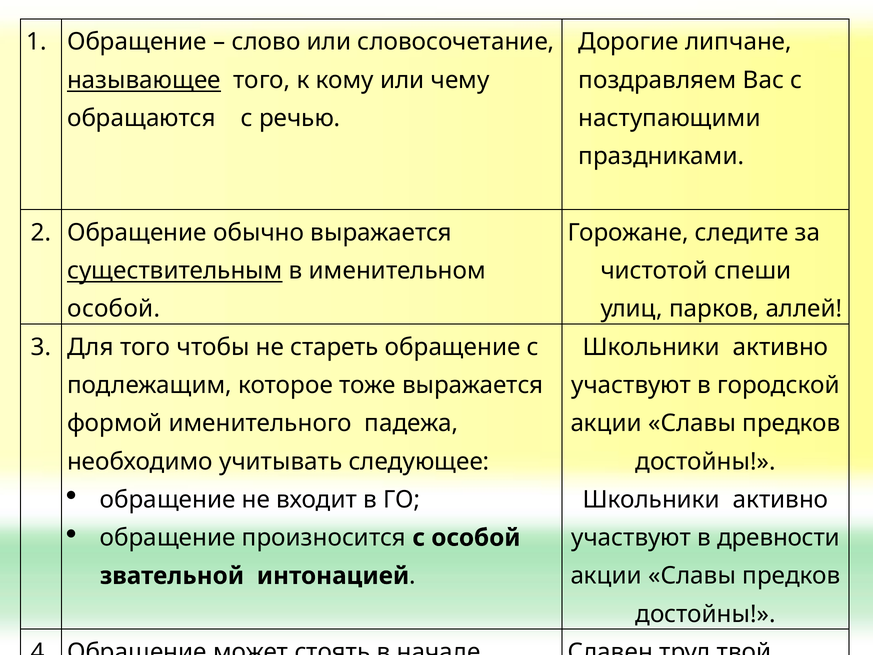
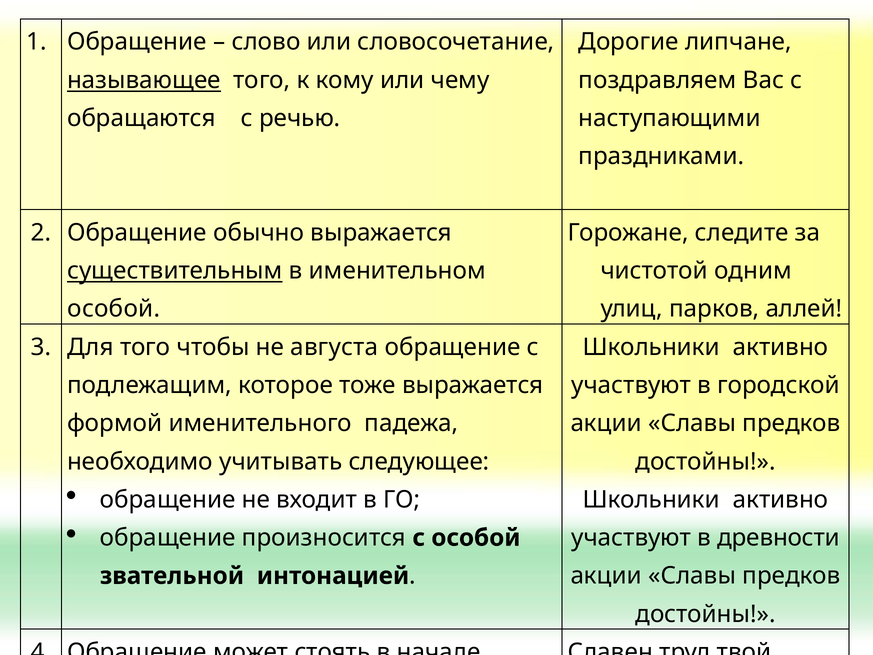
спеши: спеши -> одним (753, 271)
стареть: стареть -> августа (334, 347)
